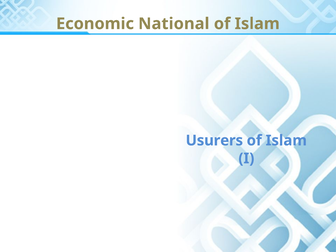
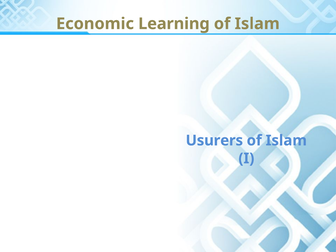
National: National -> Learning (174, 24)
